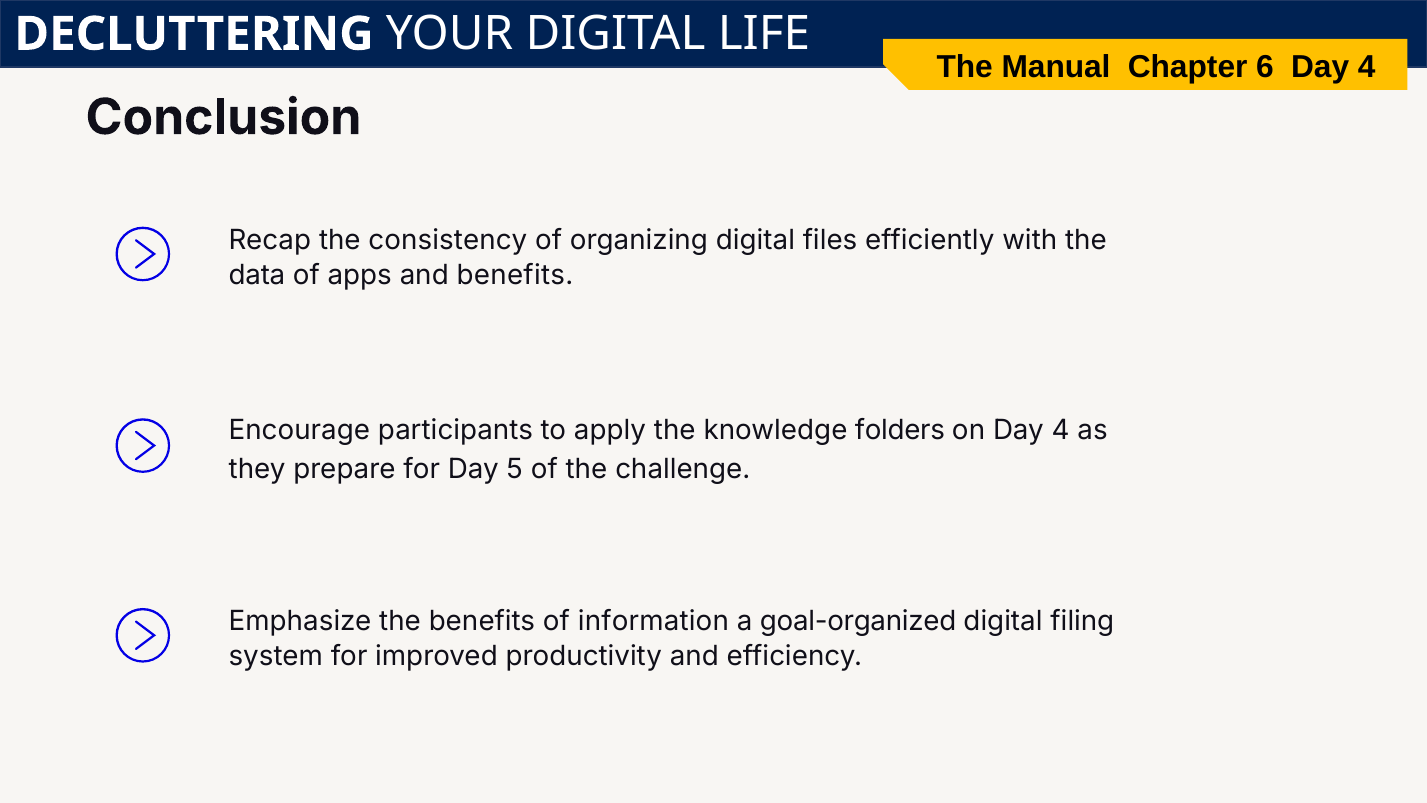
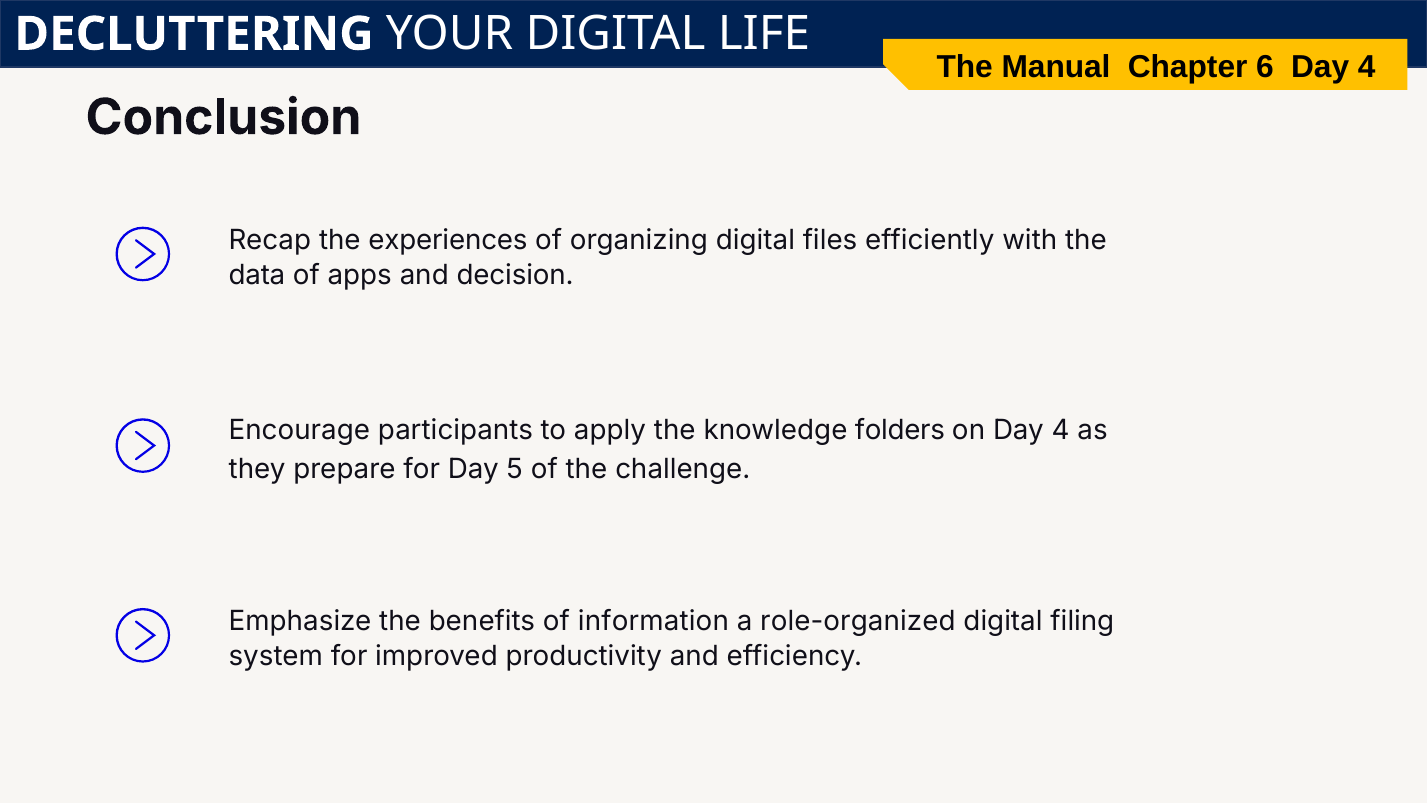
consistency: consistency -> experiences (448, 240)
and benefits: benefits -> decision (515, 275)
goal-organized: goal-organized -> role-organized (858, 621)
